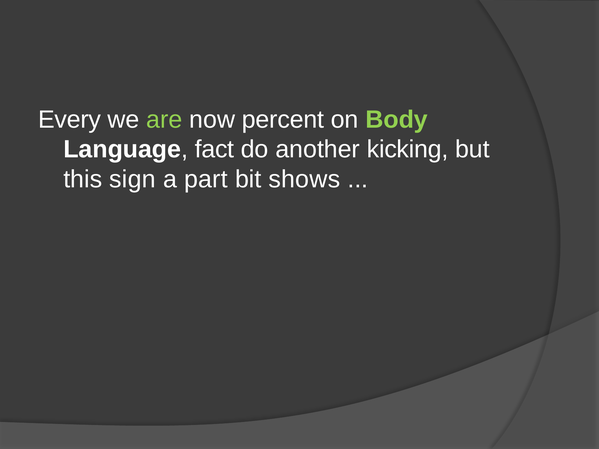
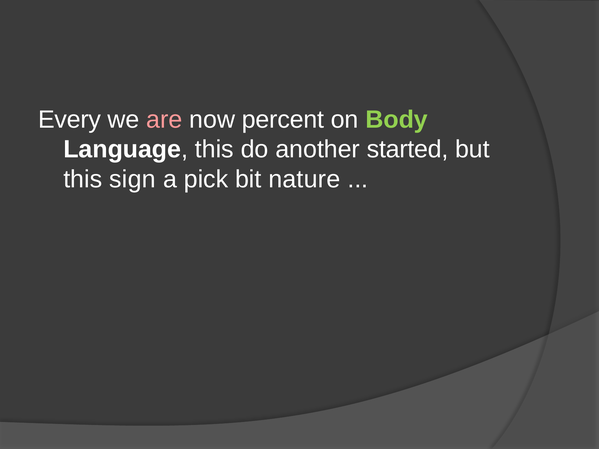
are colour: light green -> pink (164, 120)
Language fact: fact -> this (214, 149)
kicking: kicking -> started (408, 149)
part: part -> pick (206, 179)
shows: shows -> nature (304, 179)
